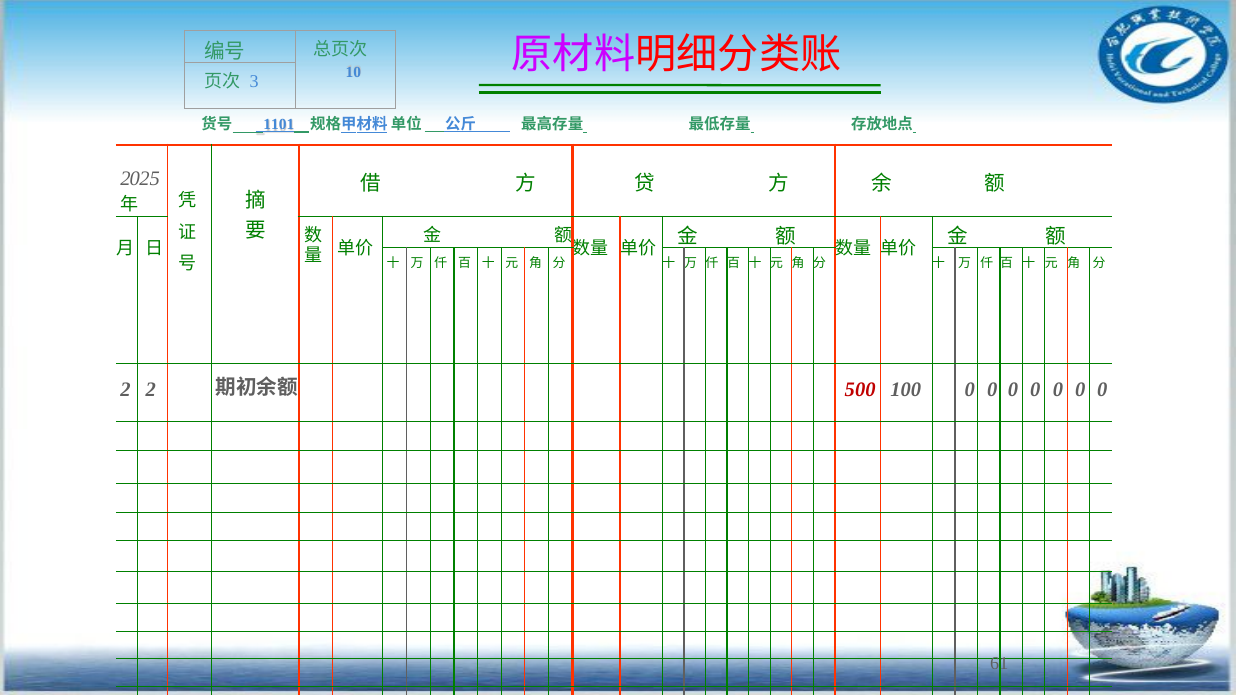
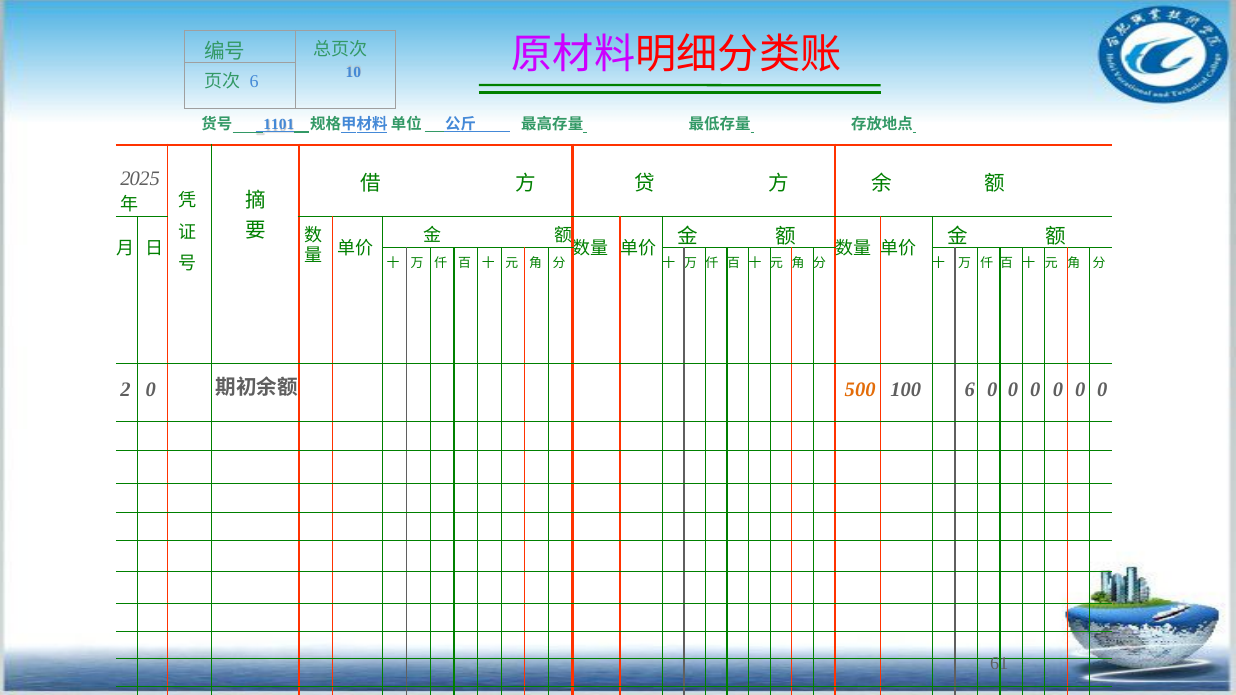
3: 3 -> 6 (254, 81)
2 2: 2 -> 0 (151, 390)
500 colour: red -> orange (860, 390)
100 0: 0 -> 6 (970, 390)
